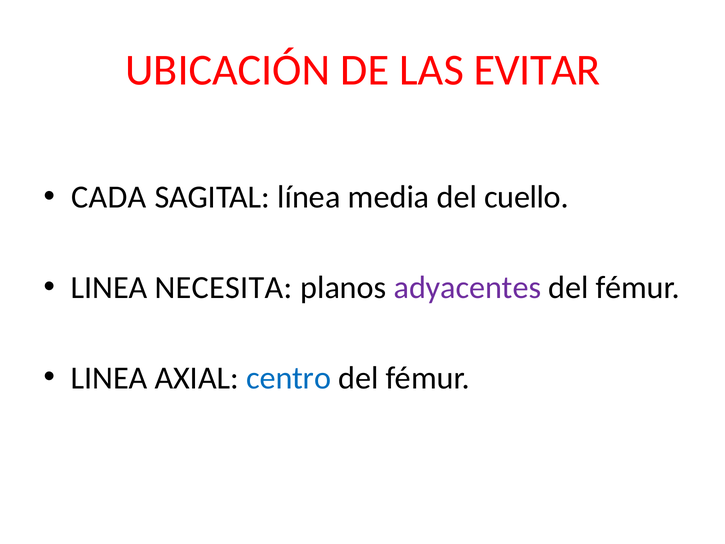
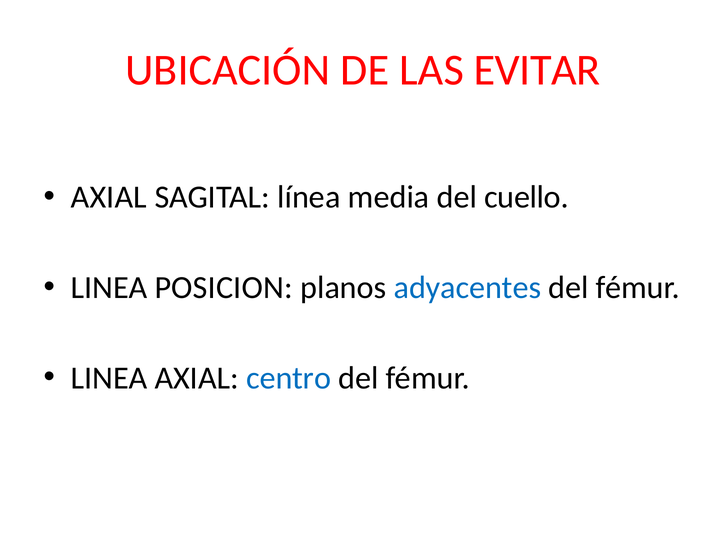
CADA: CADA -> AXIAL (109, 197)
NECESITA: NECESITA -> POSICION (224, 287)
adyacentes colour: purple -> blue (467, 287)
